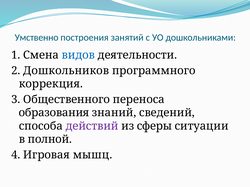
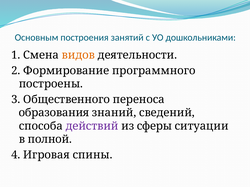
Умственно: Умственно -> Основным (37, 38)
видов colour: blue -> orange (78, 55)
Дошкольников: Дошкольников -> Формирование (66, 71)
коррекция: коррекция -> построены (51, 84)
мышц: мышц -> спины (93, 155)
